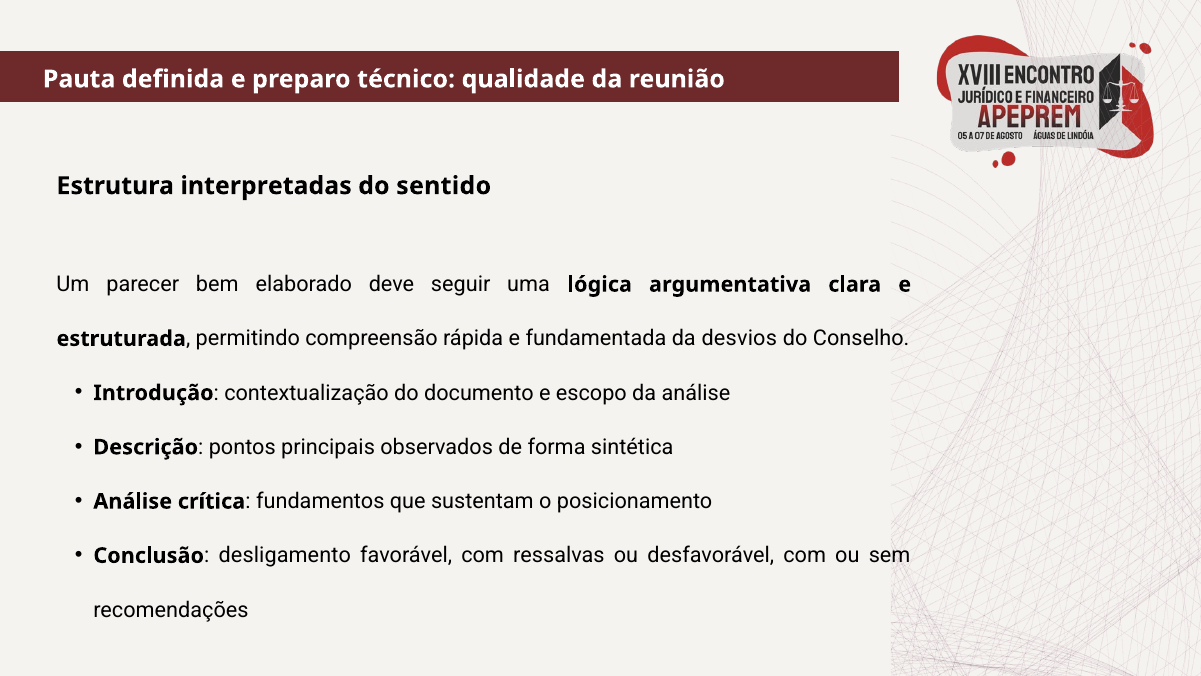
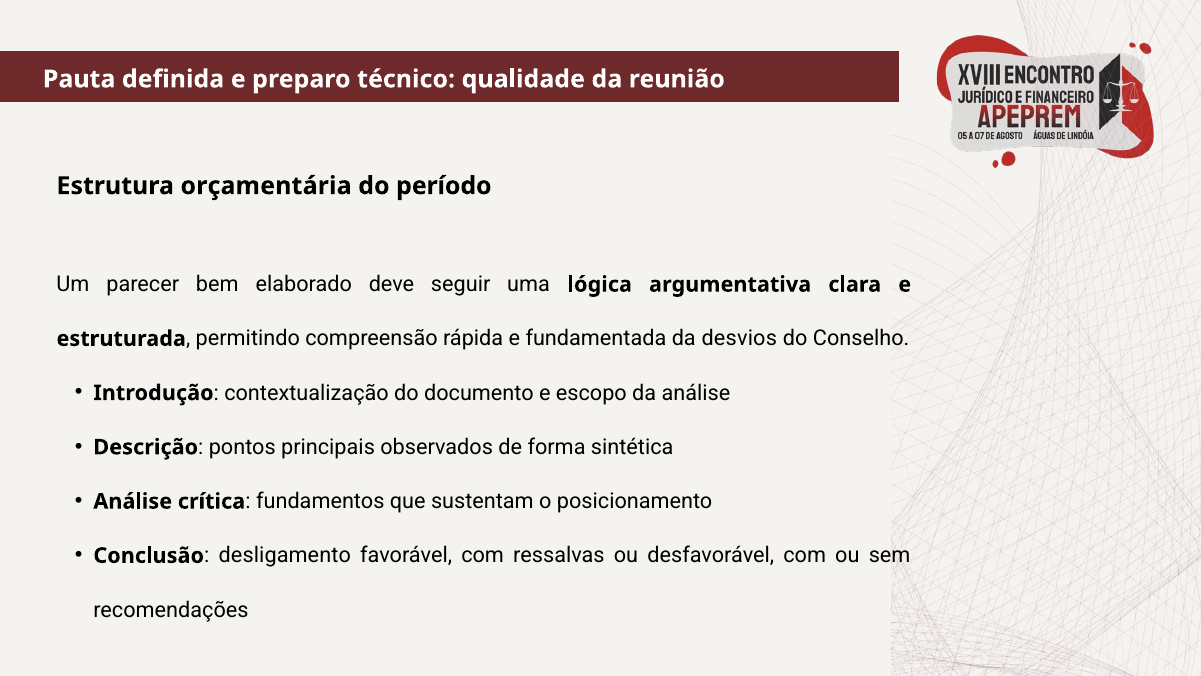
interpretadas: interpretadas -> orçamentária (266, 186)
sentido: sentido -> período (444, 186)
